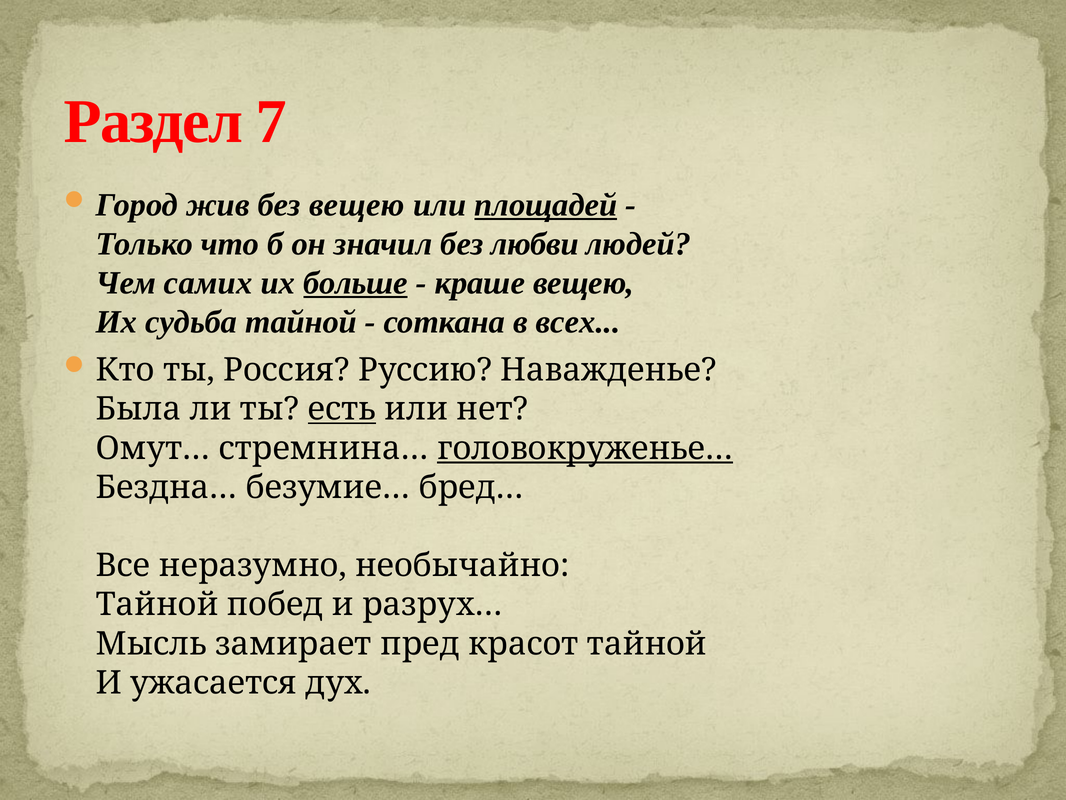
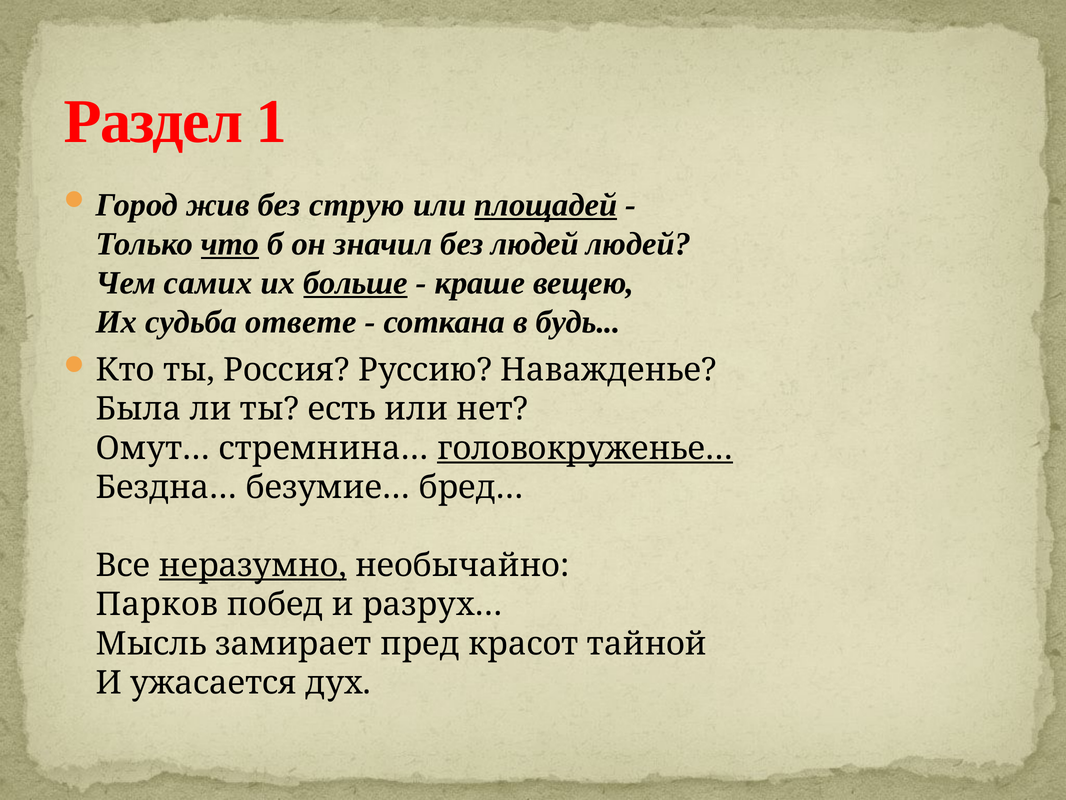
7: 7 -> 1 (271, 122)
без вещею: вещею -> струю (357, 205)
что underline: none -> present (230, 244)
без любви: любви -> людей (535, 244)
судьба тайной: тайной -> ответе (301, 322)
всех: всех -> будь (578, 322)
есть underline: present -> none (342, 409)
неразумно underline: none -> present (253, 565)
Тайной: Тайной -> Парков (157, 604)
